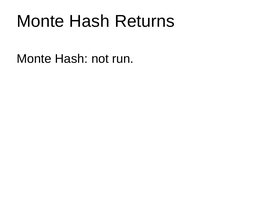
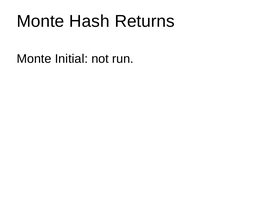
Hash: Hash -> Initial (71, 59)
